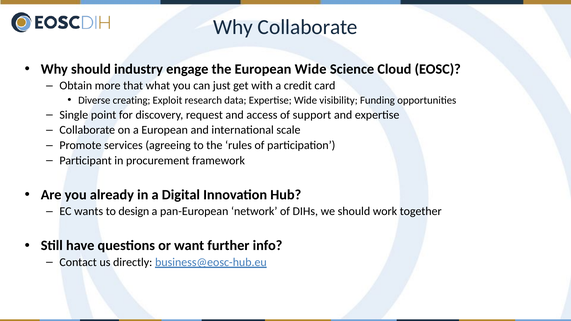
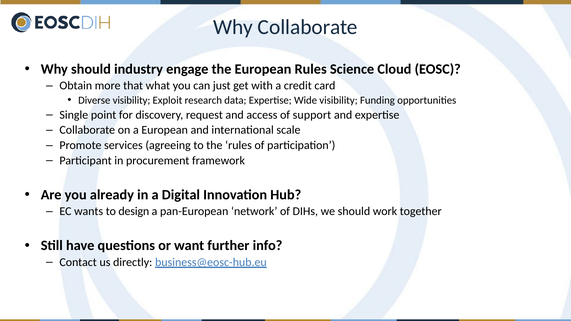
European Wide: Wide -> Rules (311, 69)
Diverse creating: creating -> visibility (132, 100)
